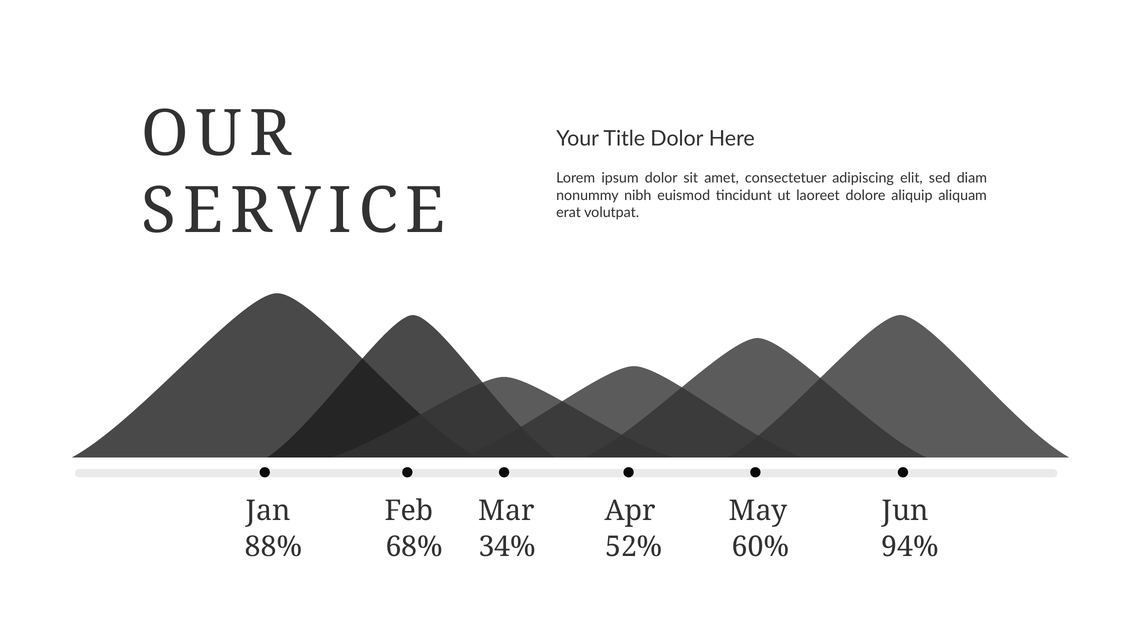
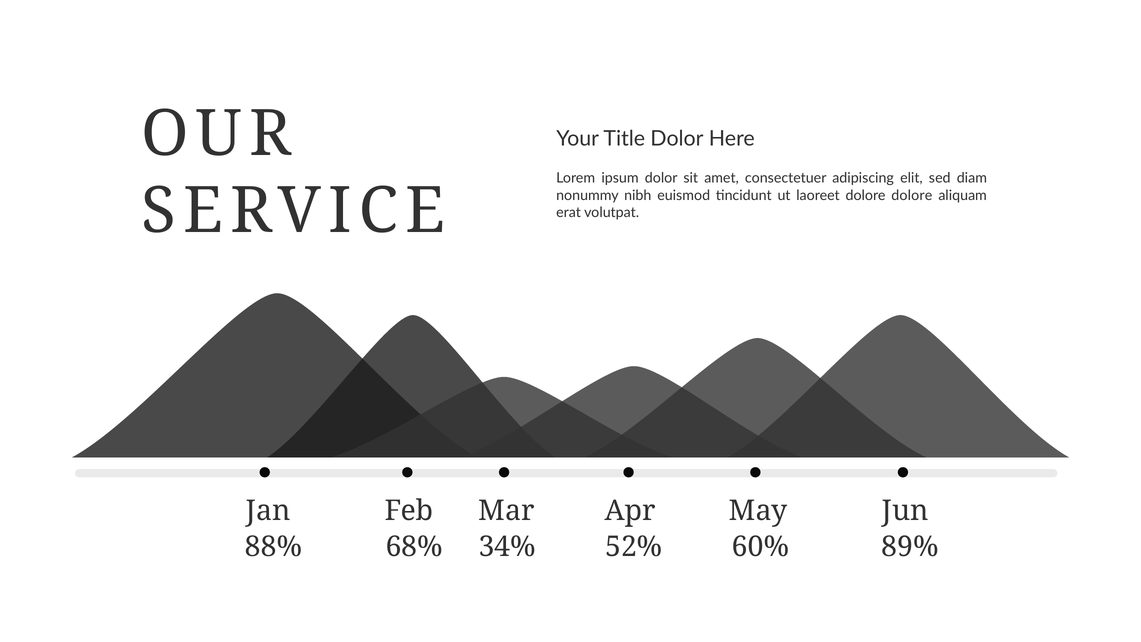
dolore aliquip: aliquip -> dolore (912, 195)
94%: 94% -> 89% (910, 547)
